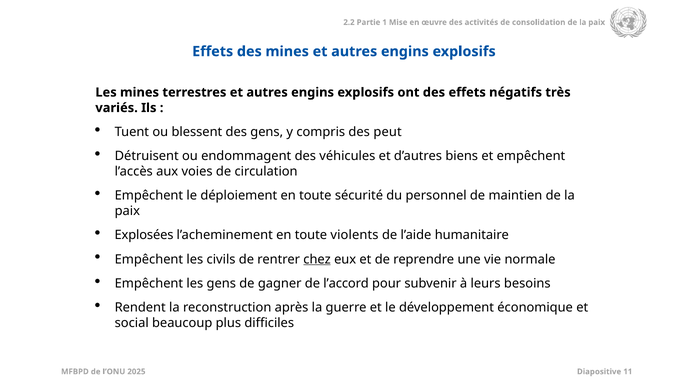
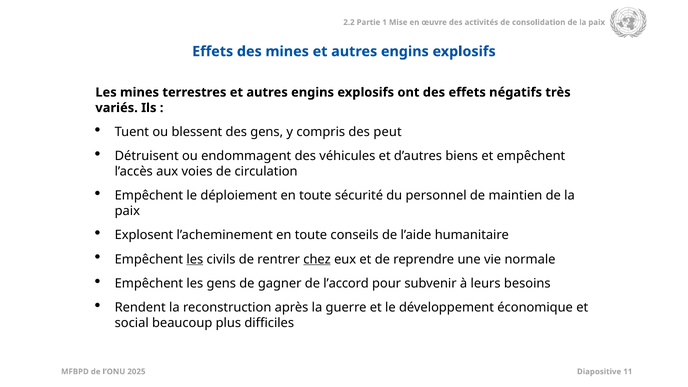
Explosées: Explosées -> Explosent (144, 235)
violents: violents -> conseils (355, 235)
les underline: none -> present (195, 259)
